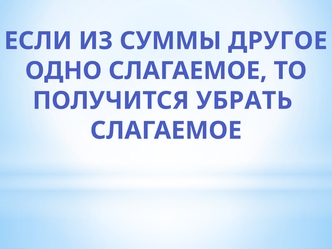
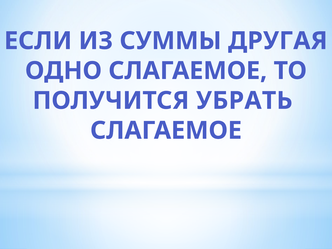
ДРУГОЕ: ДРУГОЕ -> ДРУГАЯ (278, 41)
